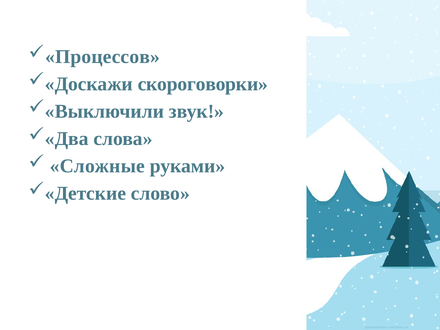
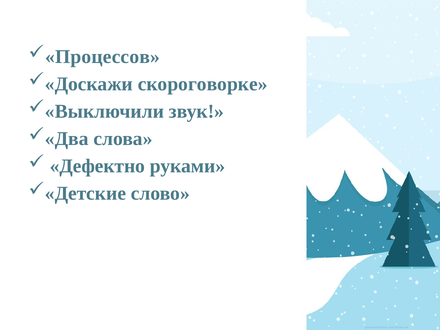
скороговорки: скороговорки -> скороговорке (203, 84)
Сложные: Сложные -> Дефектно (97, 166)
